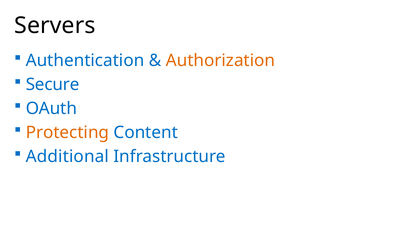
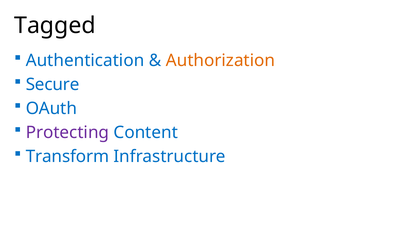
Servers: Servers -> Tagged (55, 25)
Protecting colour: orange -> purple (67, 133)
Additional: Additional -> Transform (67, 157)
